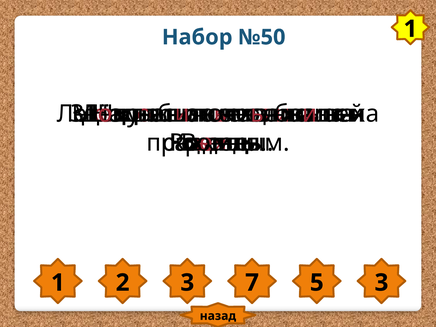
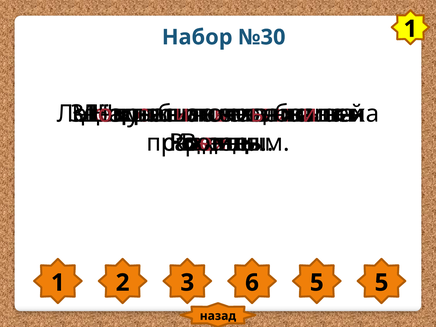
№50: №50 -> №30 (262, 37)
7: 7 -> 6 (252, 283)
5 3: 3 -> 5 (381, 283)
